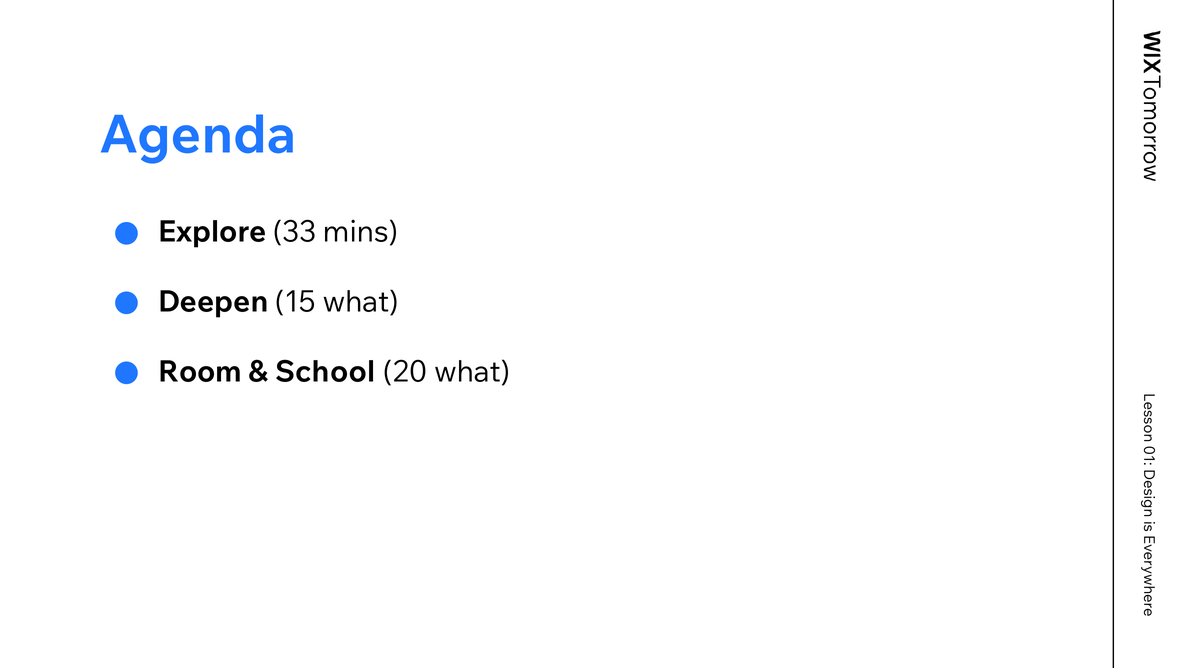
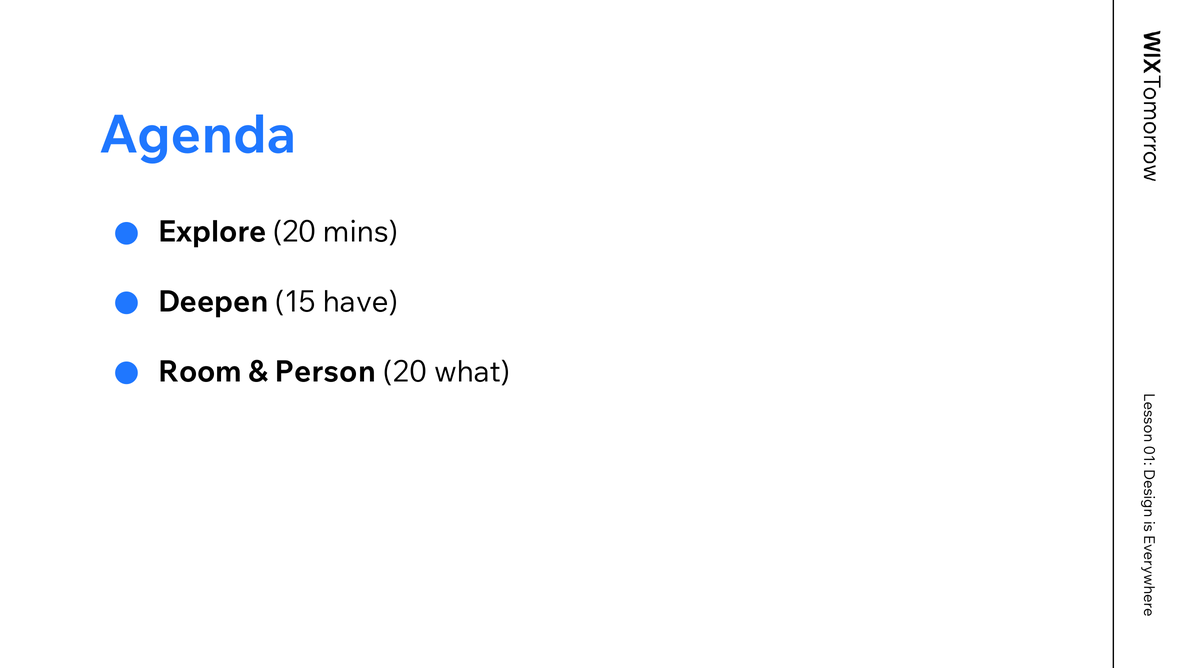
Explore 33: 33 -> 20 (295, 232)
15 what: what -> have (361, 302)
School: School -> Person (325, 372)
